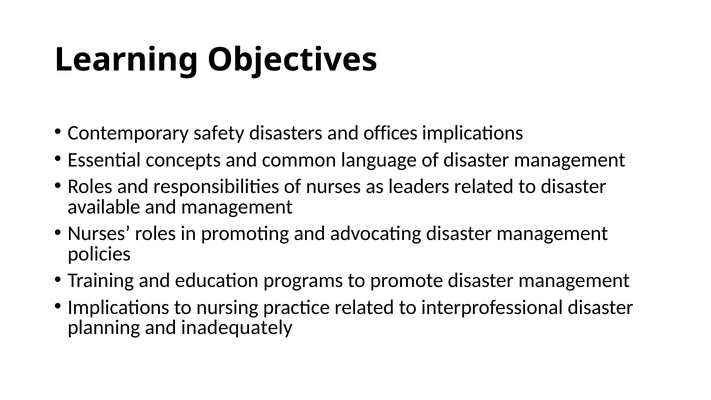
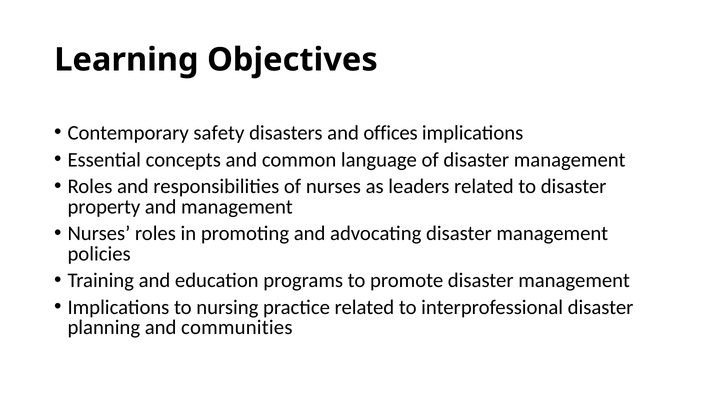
available: available -> property (104, 207)
inadequately: inadequately -> communities (237, 328)
